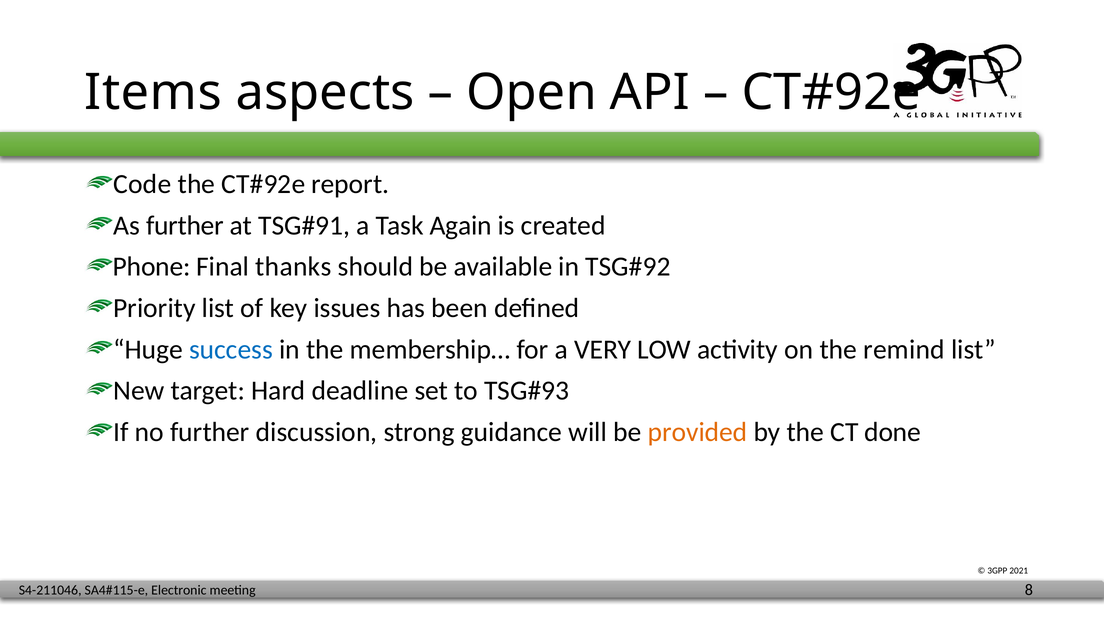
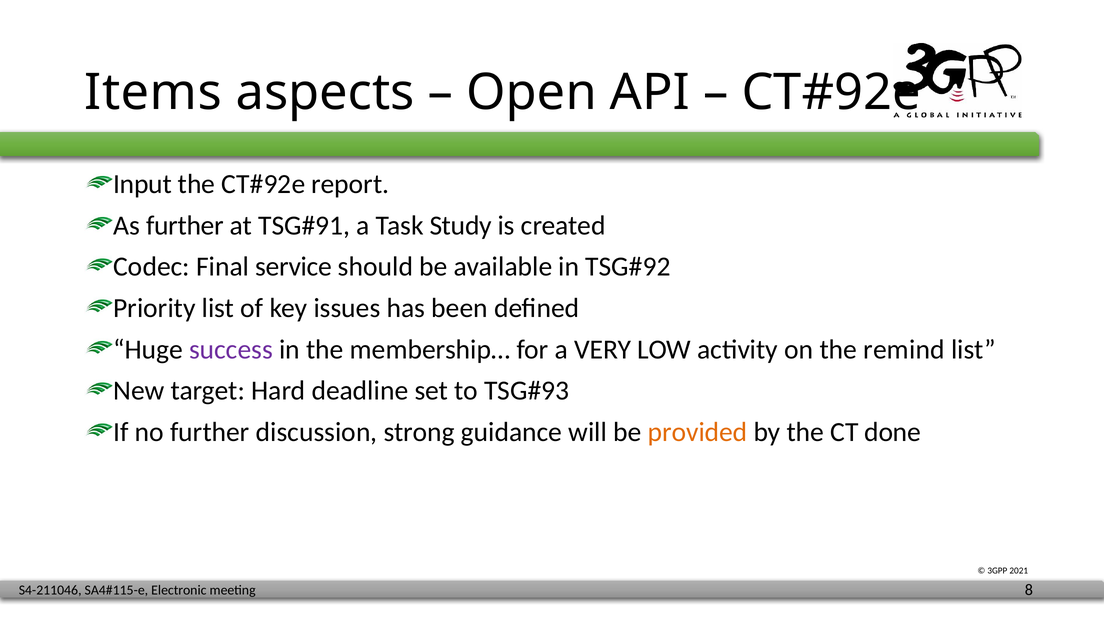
Code: Code -> Input (143, 184)
Again: Again -> Study (461, 225)
Phone: Phone -> Codec (152, 267)
thanks: thanks -> service (294, 267)
success colour: blue -> purple (231, 349)
